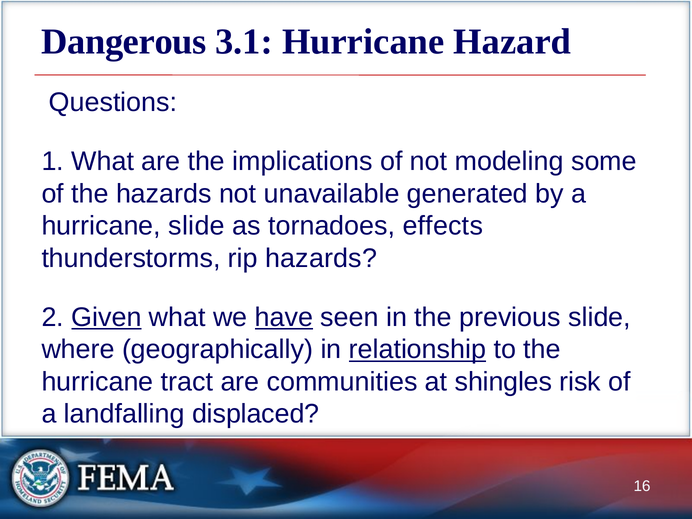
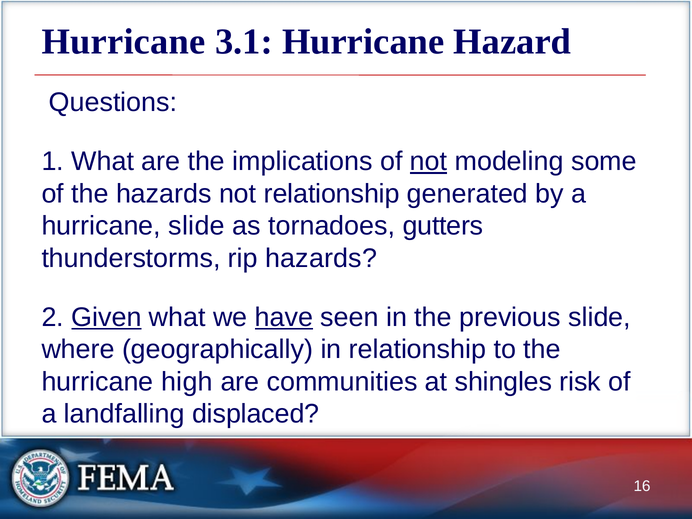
Dangerous: Dangerous -> Hurricane (124, 42)
not underline: none -> present (429, 161)
not unavailable: unavailable -> relationship (332, 194)
effects: effects -> gutters (443, 226)
relationship underline: present -> none (418, 350)
tract: tract -> high (187, 382)
